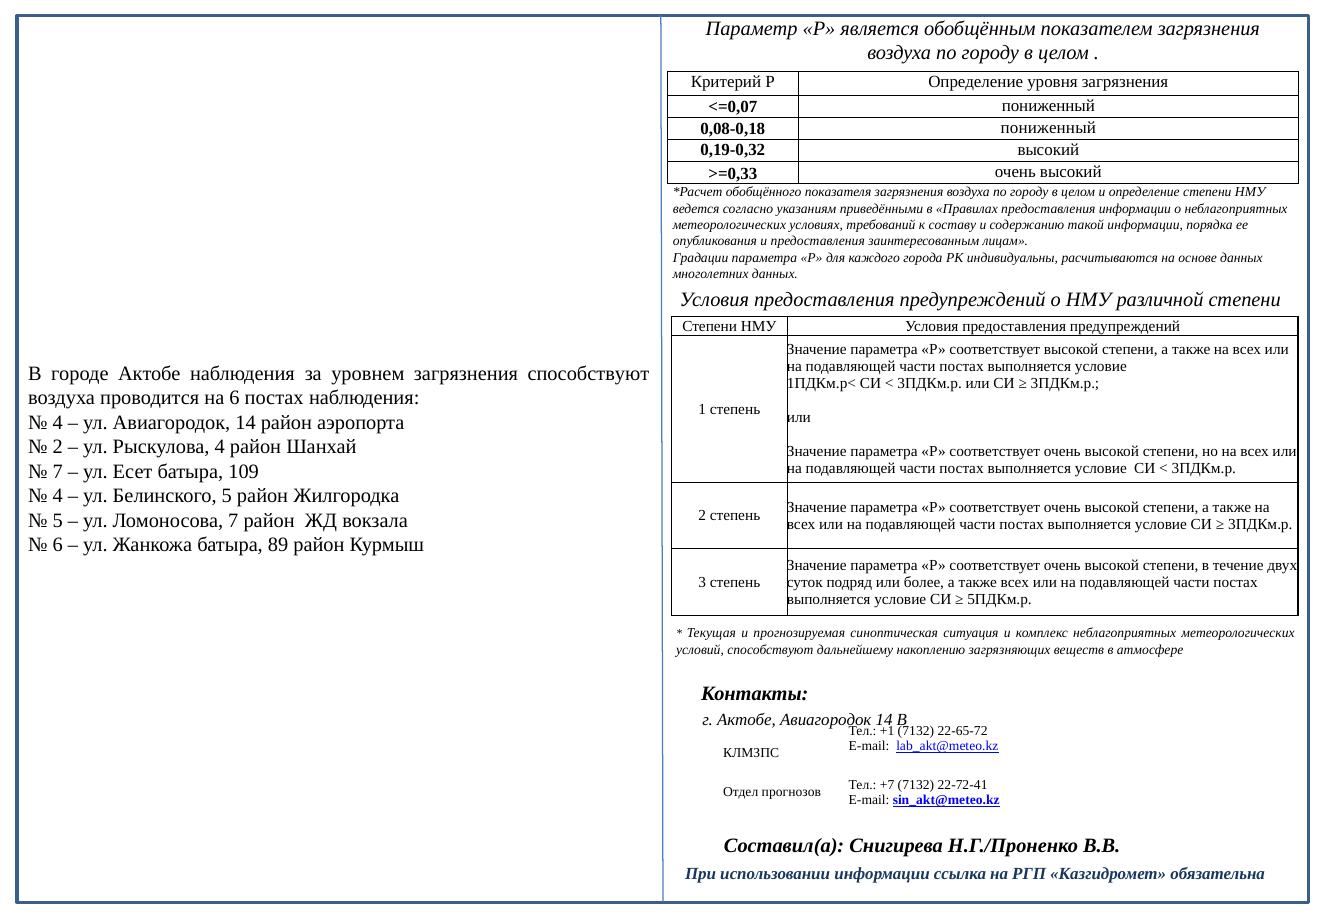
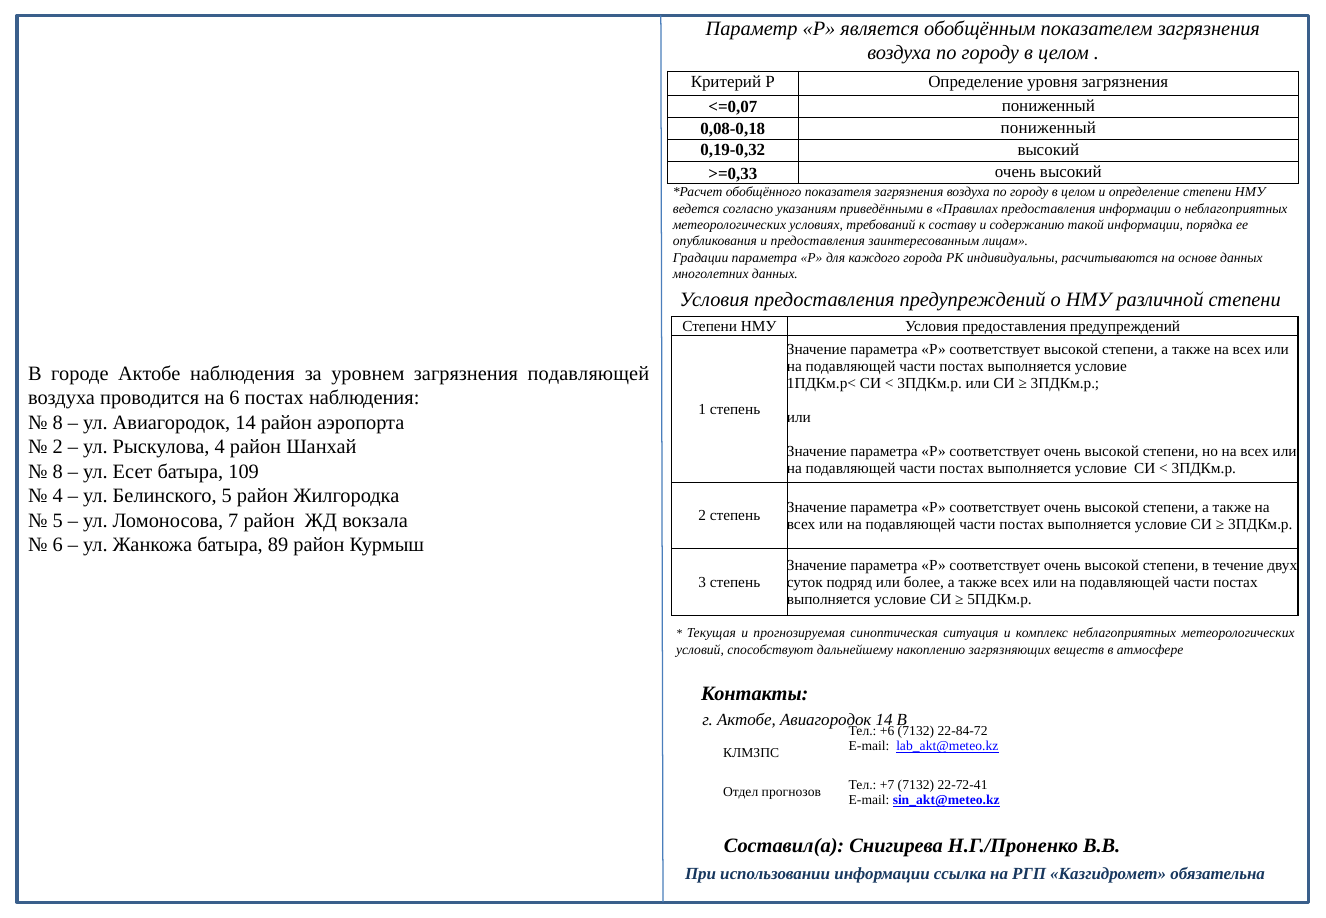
загрязнения способствуют: способствуют -> подавляющей (588, 373)
4: 4 -> 8 (58, 422)
7: 7 -> 8 (58, 471)
+1: +1 -> +6 (887, 731)
22-65-72: 22-65-72 -> 22-84-72 (963, 731)
